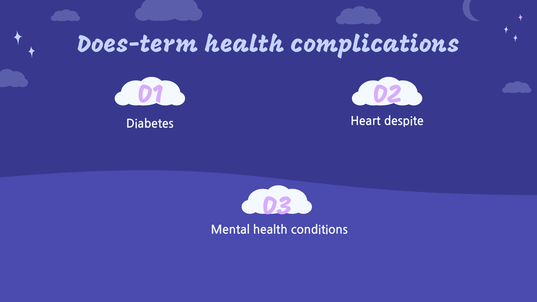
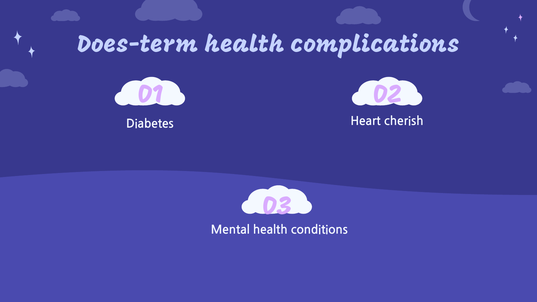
despite: despite -> cherish (404, 121)
